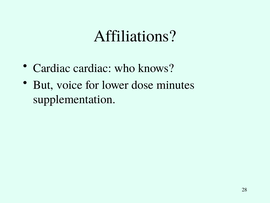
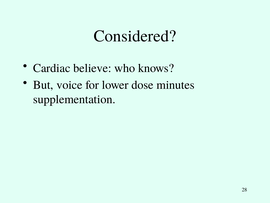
Affiliations: Affiliations -> Considered (135, 36)
Cardiac cardiac: cardiac -> believe (92, 68)
